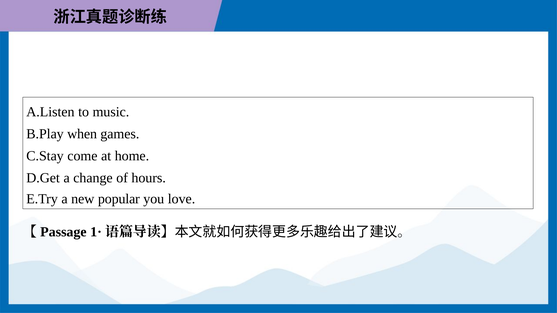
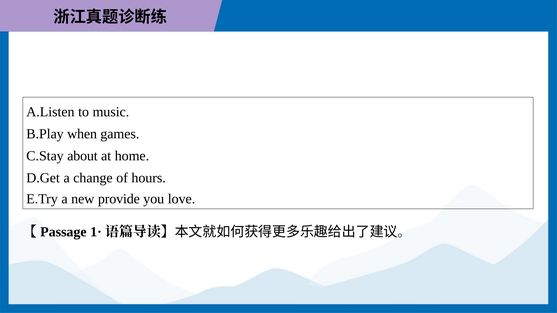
come: come -> about (82, 156)
popular: popular -> provide (119, 199)
